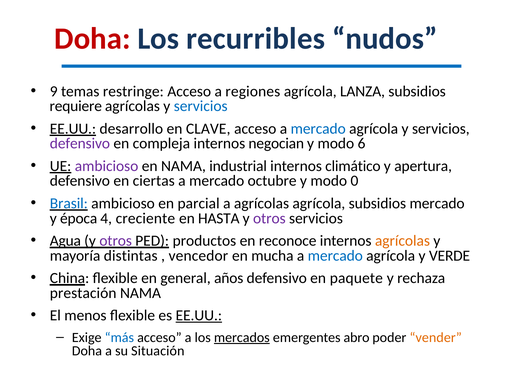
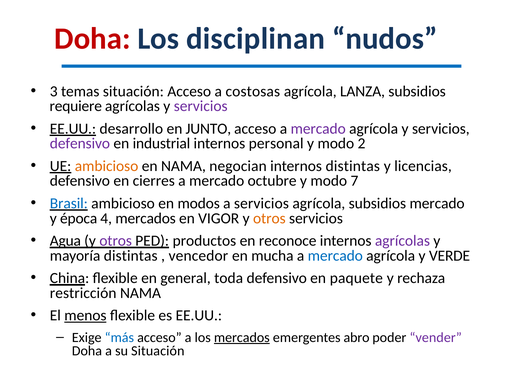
recurribles: recurribles -> disciplinan (255, 39)
9: 9 -> 3 (54, 91)
temas restringe: restringe -> situación (133, 91)
regiones: regiones -> costosas (253, 91)
servicios colour: blue -> purple (201, 106)
CLAVE: CLAVE -> JUNTO (208, 129)
mercado colour: blue -> purple (318, 129)
compleja: compleja -> industrial (161, 143)
negocian: negocian -> personal (276, 143)
6: 6 -> 2 (361, 143)
ambicioso colour: purple -> orange (107, 166)
industrial: industrial -> negocian (238, 166)
internos climático: climático -> distintas (353, 166)
apertura: apertura -> licencias (423, 166)
ciertas: ciertas -> cierres (154, 181)
0: 0 -> 7 (354, 181)
parcial: parcial -> modos (199, 203)
a agrícolas: agrícolas -> servicios (261, 203)
4 creciente: creciente -> mercados (146, 218)
HASTA: HASTA -> VIGOR (219, 218)
otros colour: purple -> orange (269, 218)
agrícolas colour: orange -> purple (402, 241)
años: años -> toda (229, 278)
prestación: prestación -> restricción (83, 293)
menos underline: none -> present (85, 315)
EE.UU underline: present -> none (199, 315)
vender colour: orange -> purple (436, 337)
